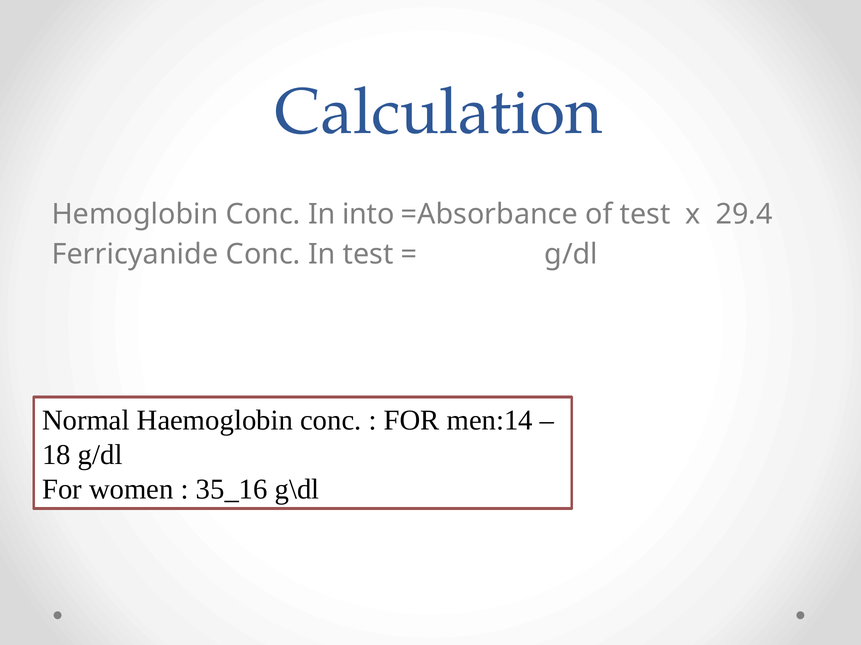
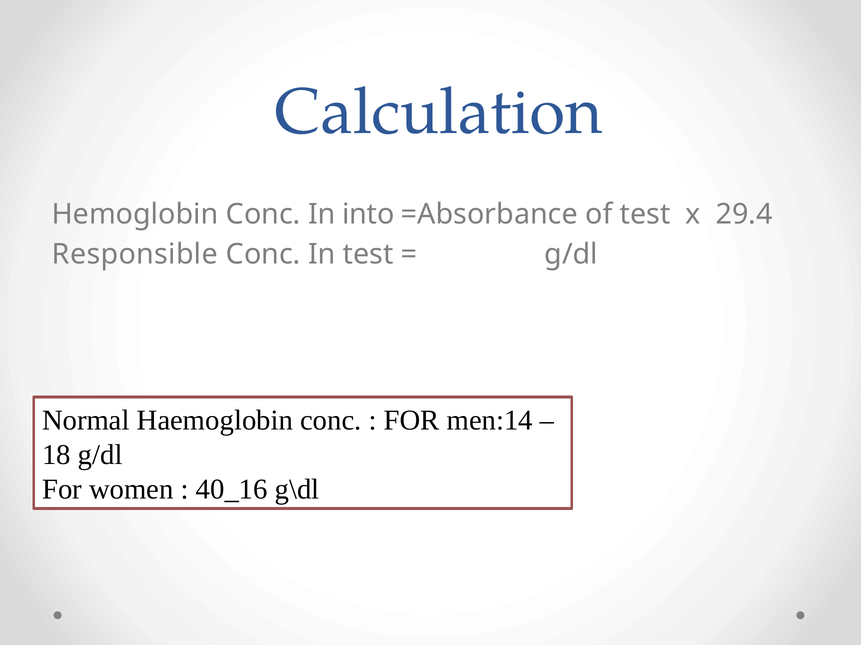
Ferricyanide: Ferricyanide -> Responsible (135, 255)
35_16: 35_16 -> 40_16 (232, 490)
